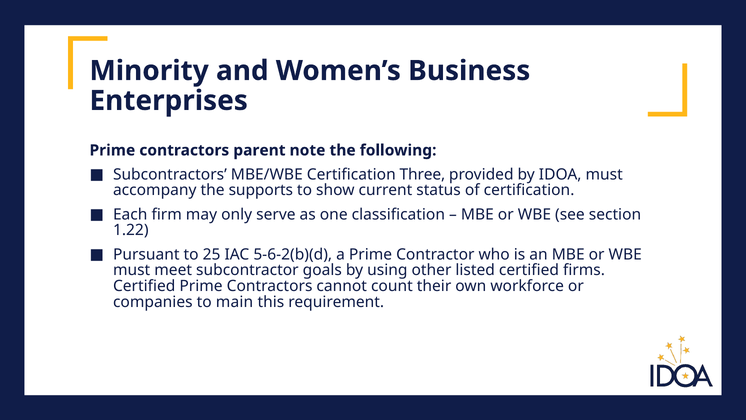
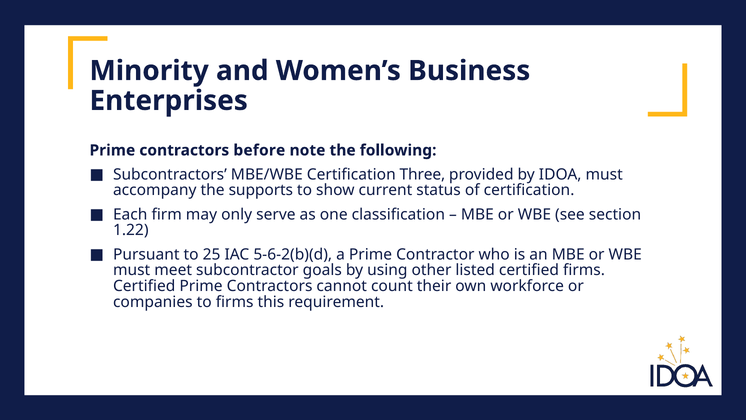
parent: parent -> before (259, 150)
to main: main -> firms (235, 302)
